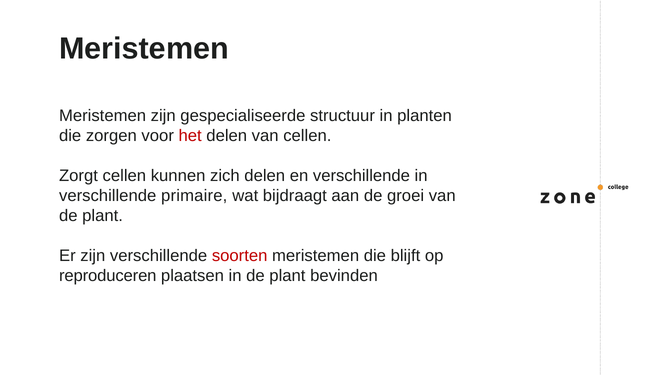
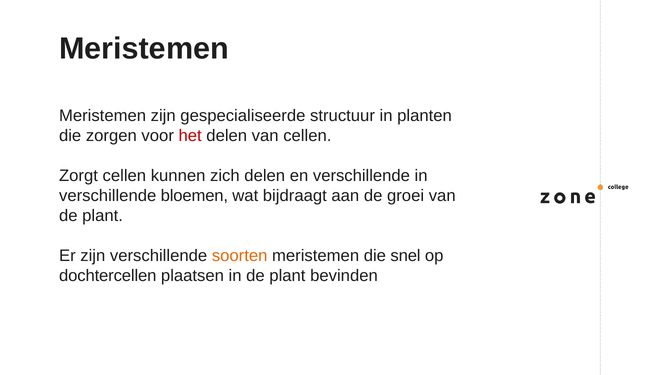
primaire: primaire -> bloemen (194, 196)
soorten colour: red -> orange (240, 256)
blijft: blijft -> snel (406, 256)
reproduceren: reproduceren -> dochtercellen (108, 276)
